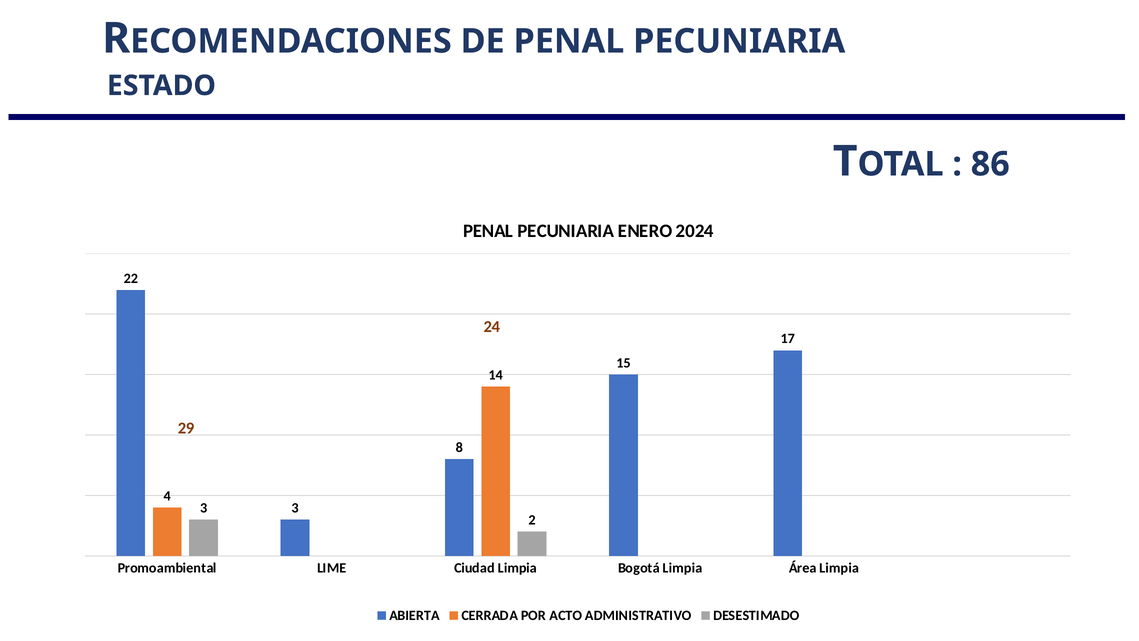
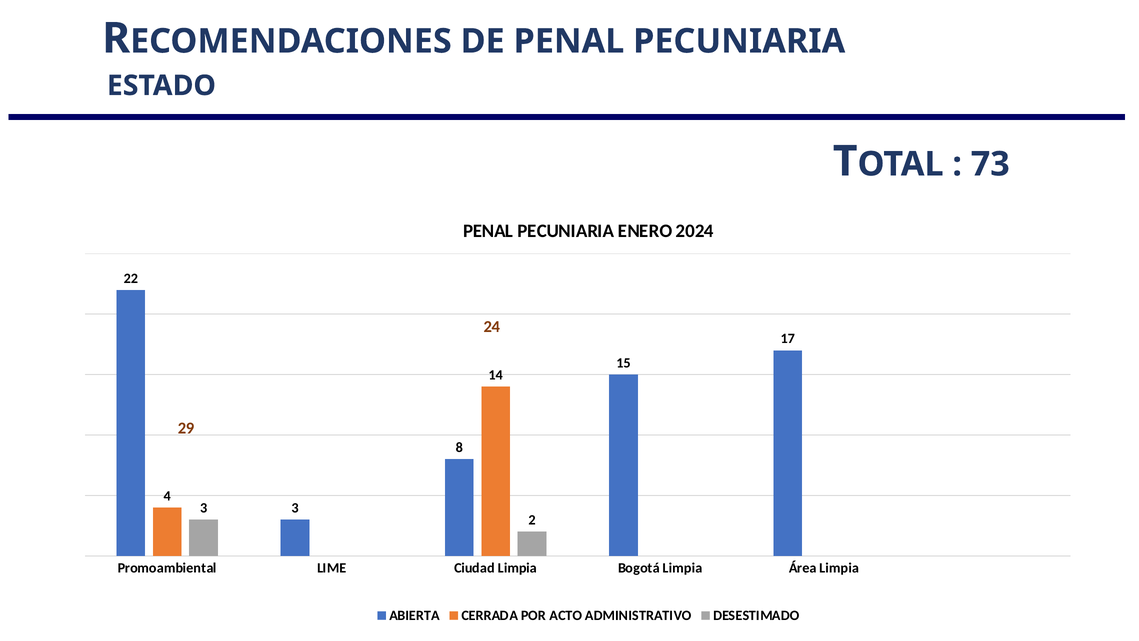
86: 86 -> 73 (990, 164)
